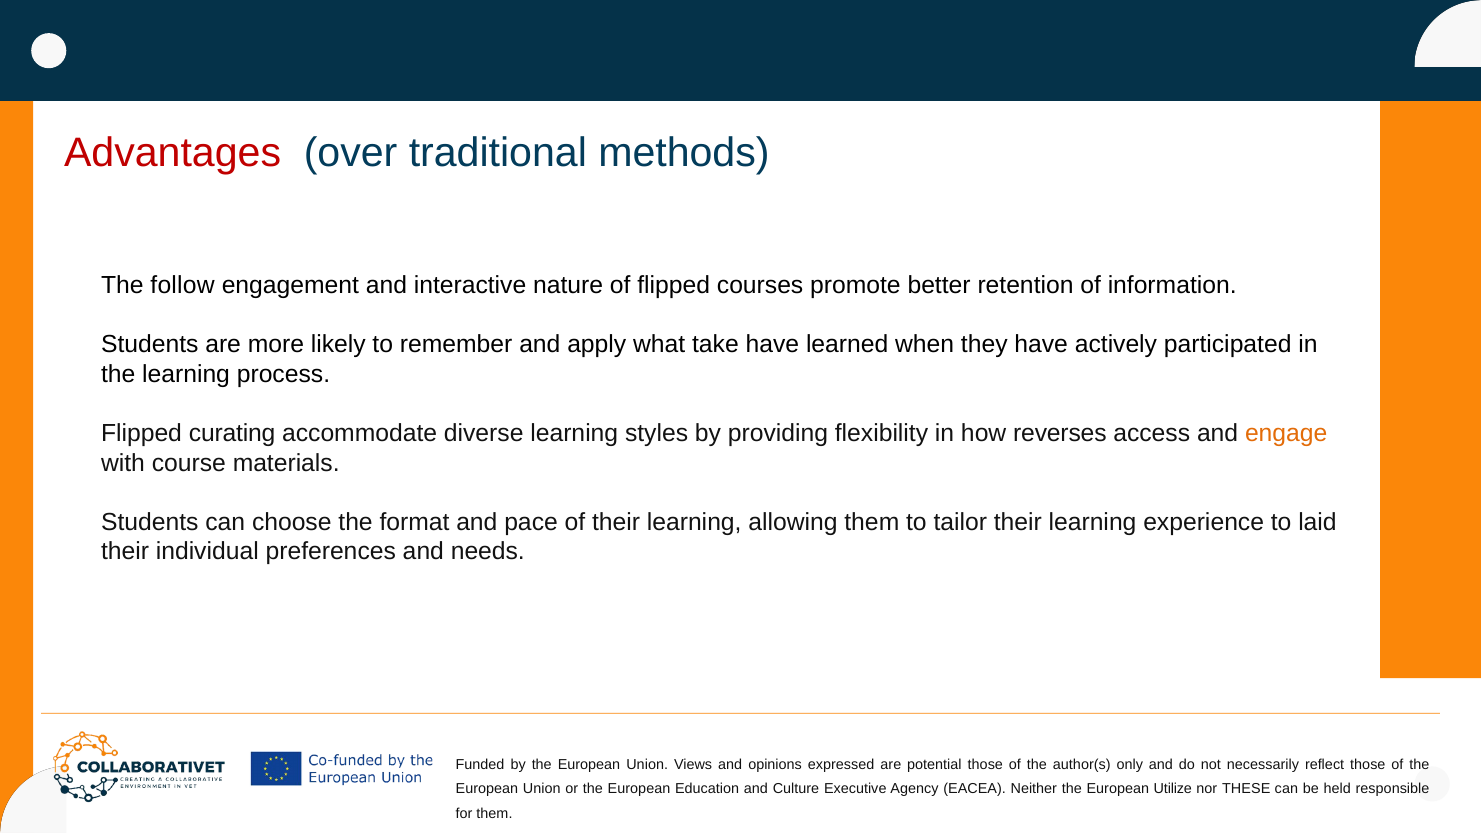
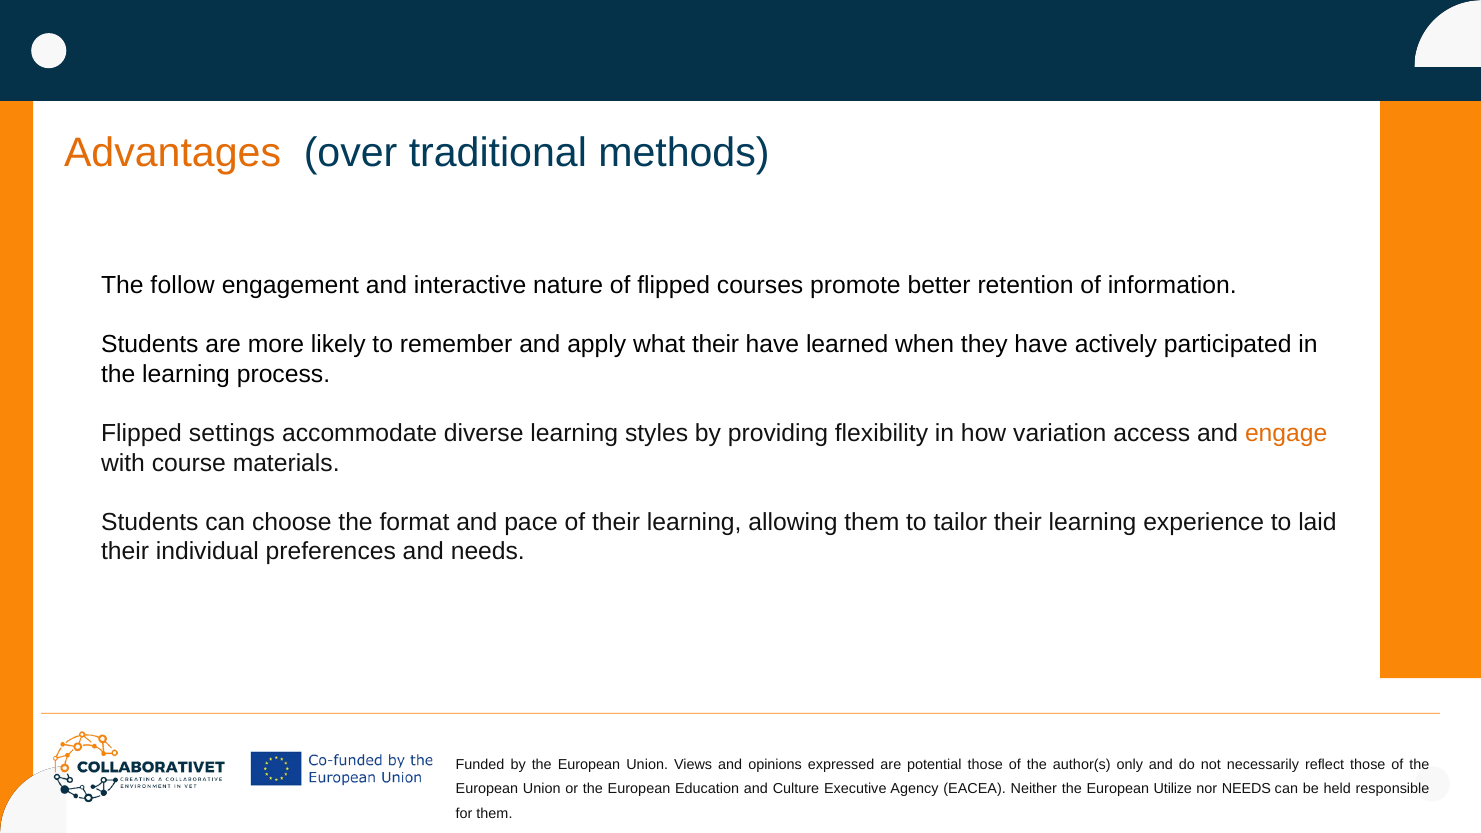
Advantages colour: red -> orange (173, 153)
what take: take -> their (716, 345)
curating: curating -> settings (232, 433)
reverses: reverses -> variation (1060, 433)
nor THESE: THESE -> NEEDS (1246, 789)
